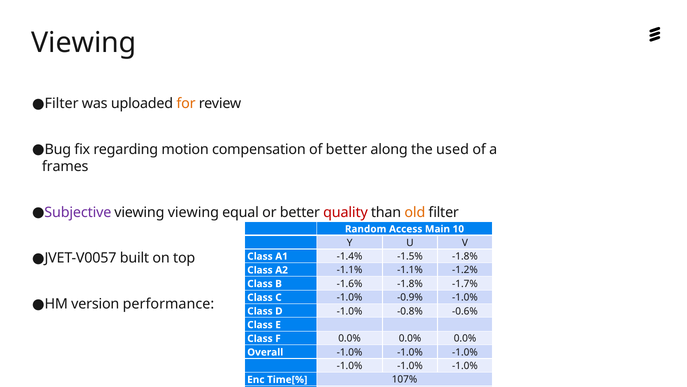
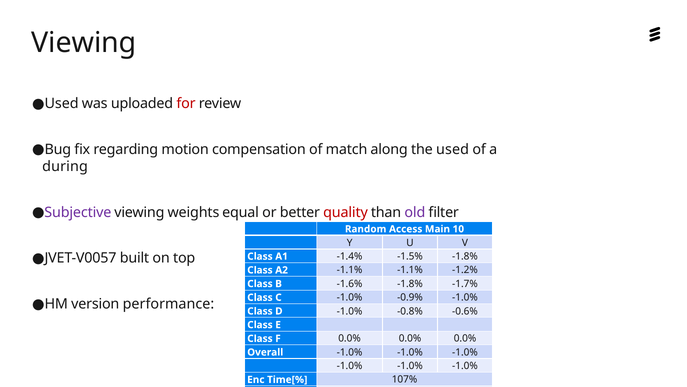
Filter: Filter -> Used (62, 103)
for colour: orange -> red (186, 103)
of better: better -> match (347, 149)
frames: frames -> during (65, 166)
viewing viewing: viewing -> weights (193, 212)
old colour: orange -> purple (415, 212)
